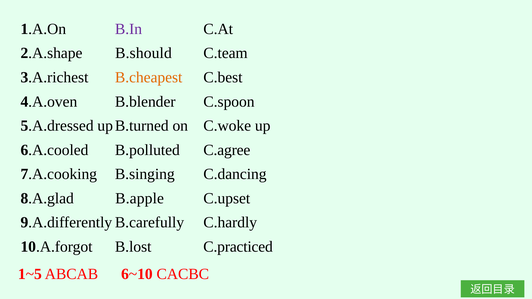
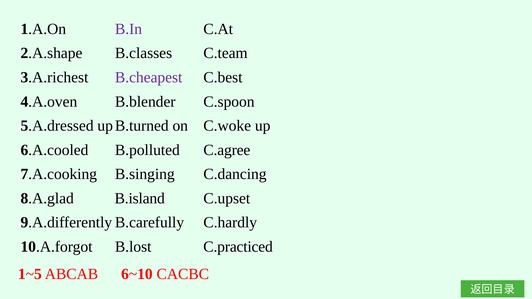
B.should: B.should -> B.classes (144, 53)
B.cheapest colour: orange -> purple (149, 77)
B.apple: B.apple -> B.island (140, 198)
